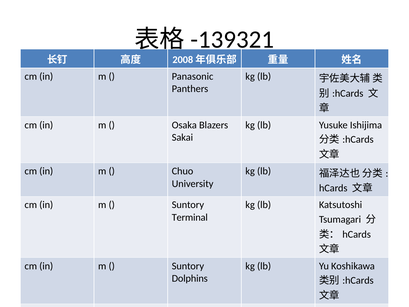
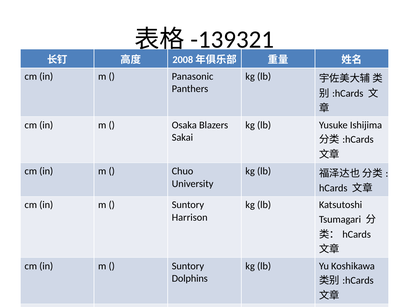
Terminal: Terminal -> Harrison (190, 217)
